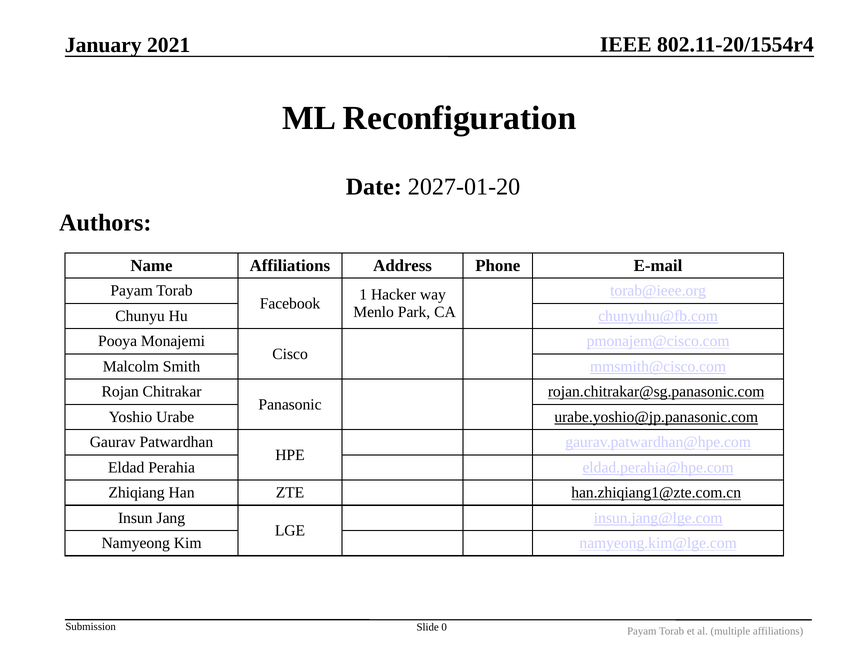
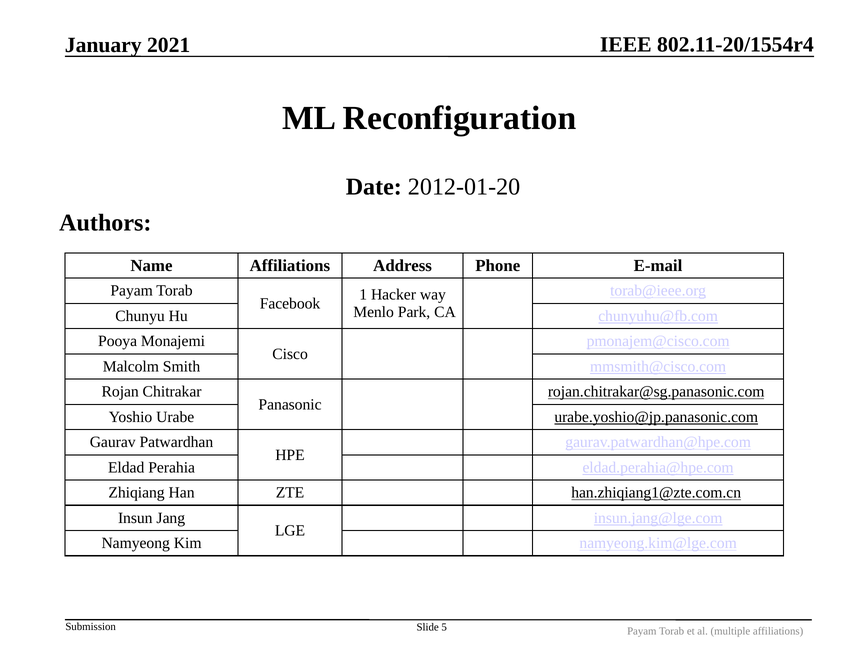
2027-01-20: 2027-01-20 -> 2012-01-20 (464, 186)
0: 0 -> 5 (444, 626)
